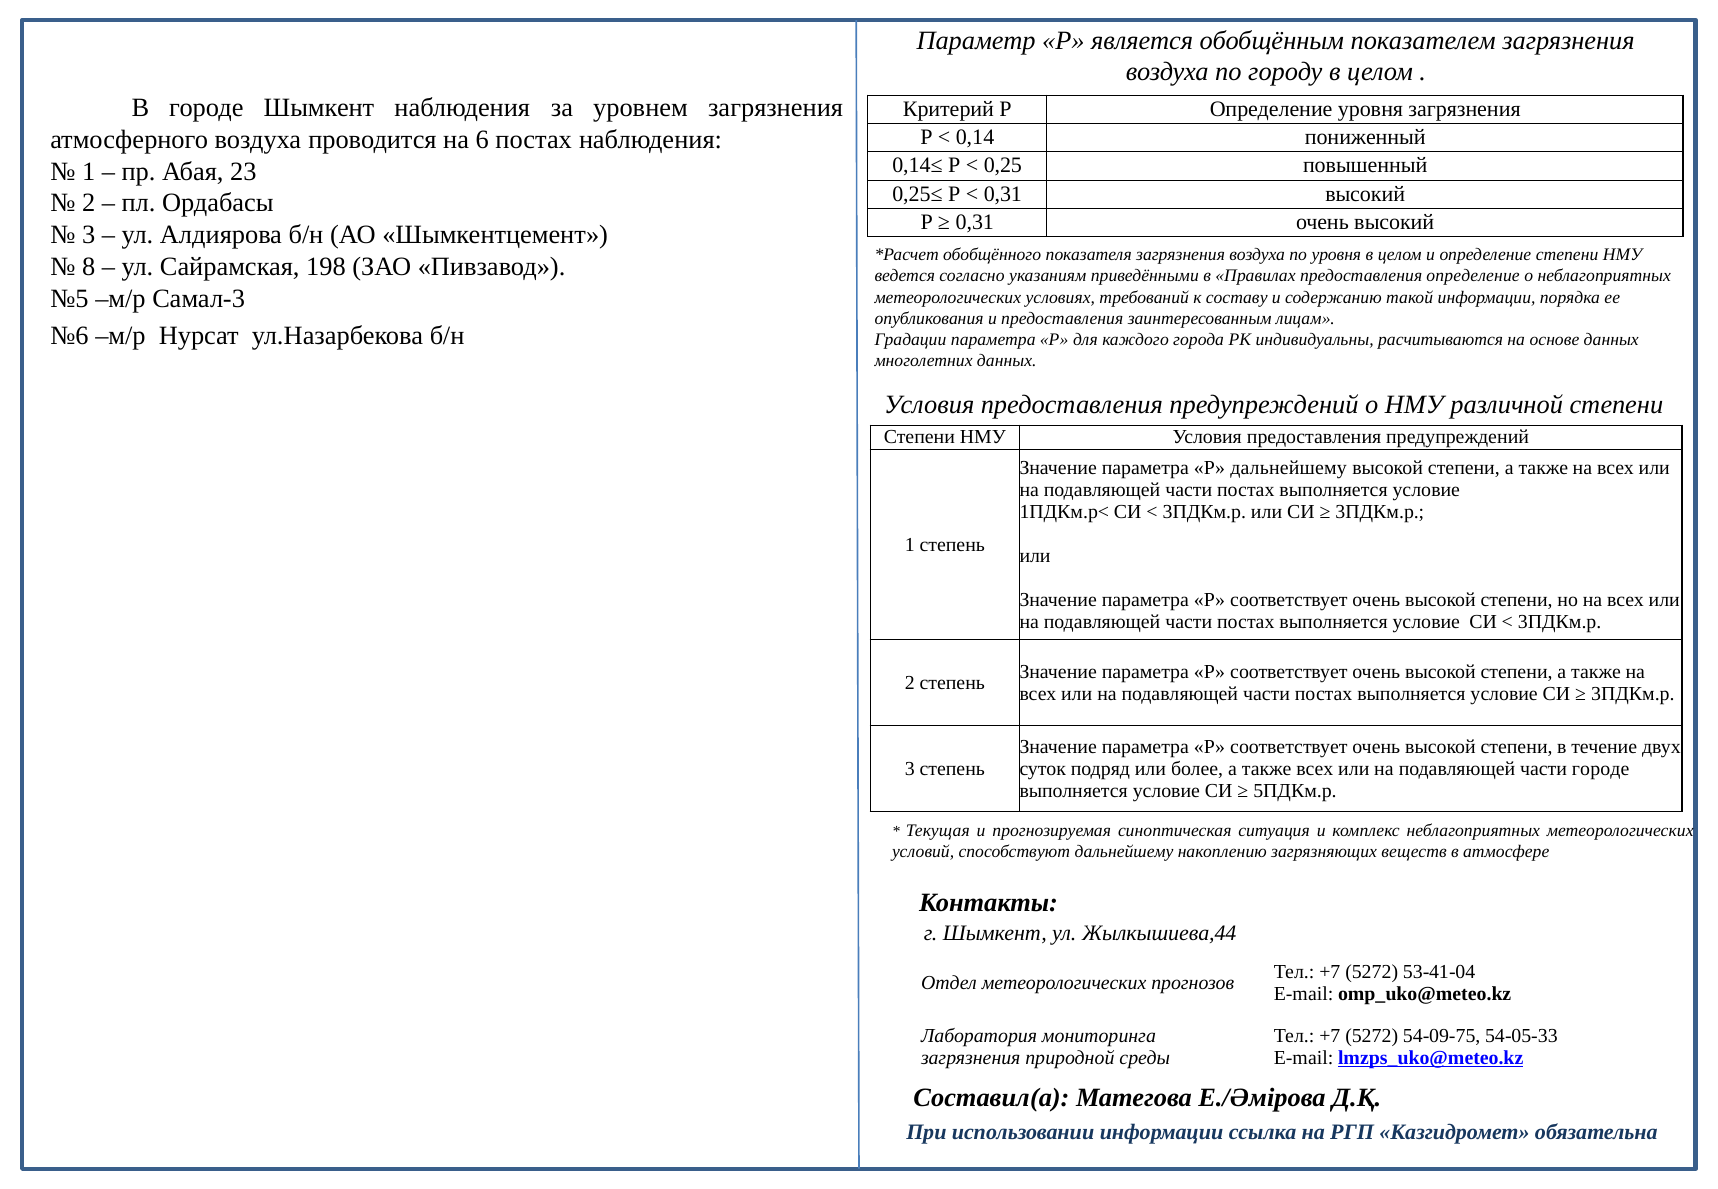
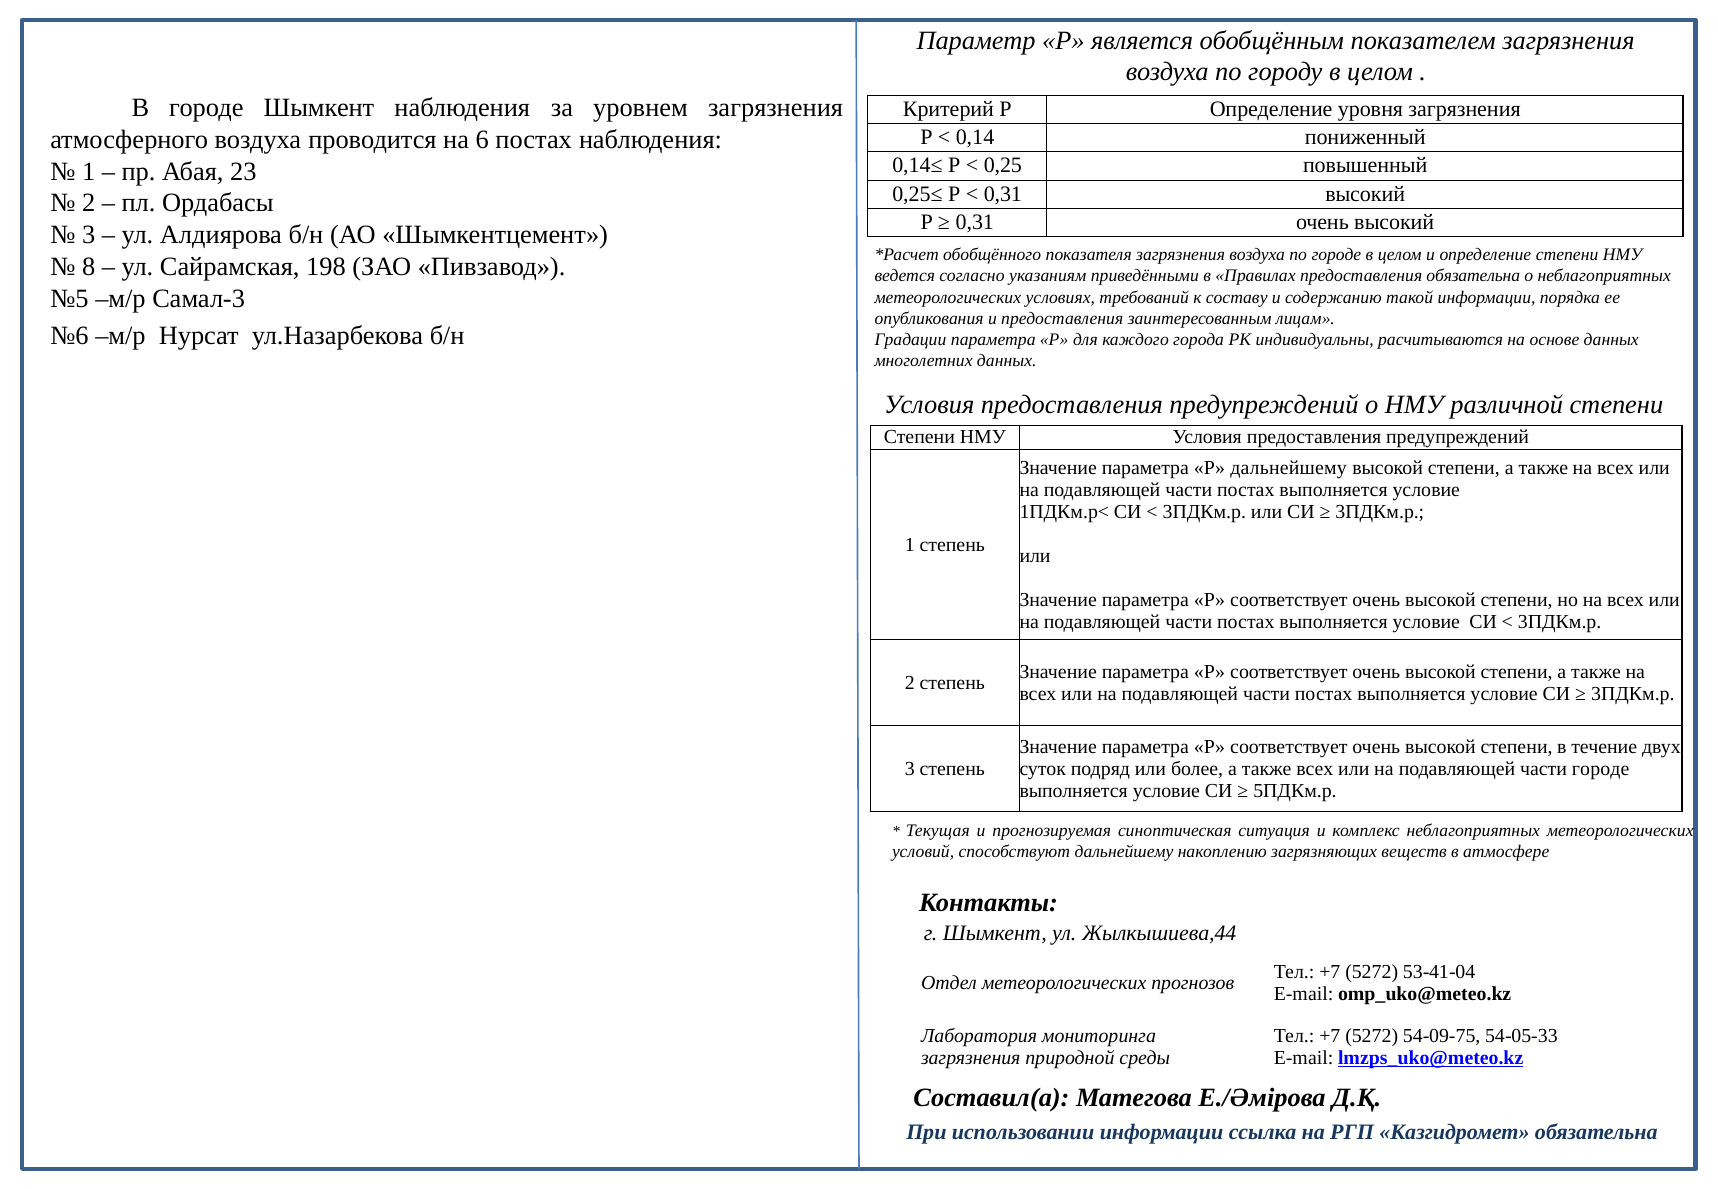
по уровня: уровня -> городе (1336, 255)
предоставления определение: определение -> обязательна (1473, 276)
